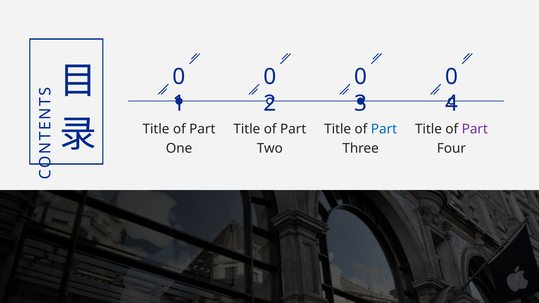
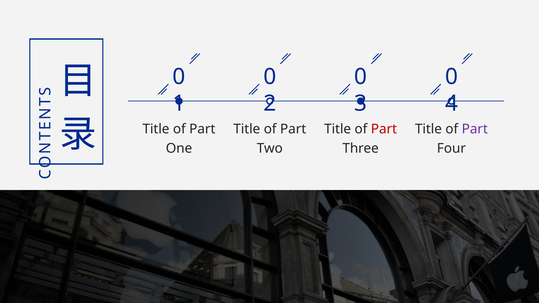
Part colour: blue -> red (384, 129)
